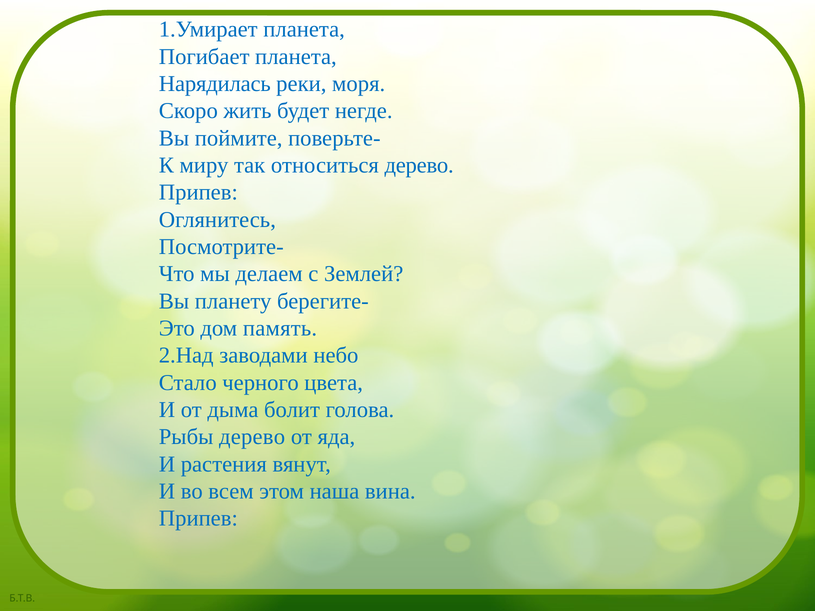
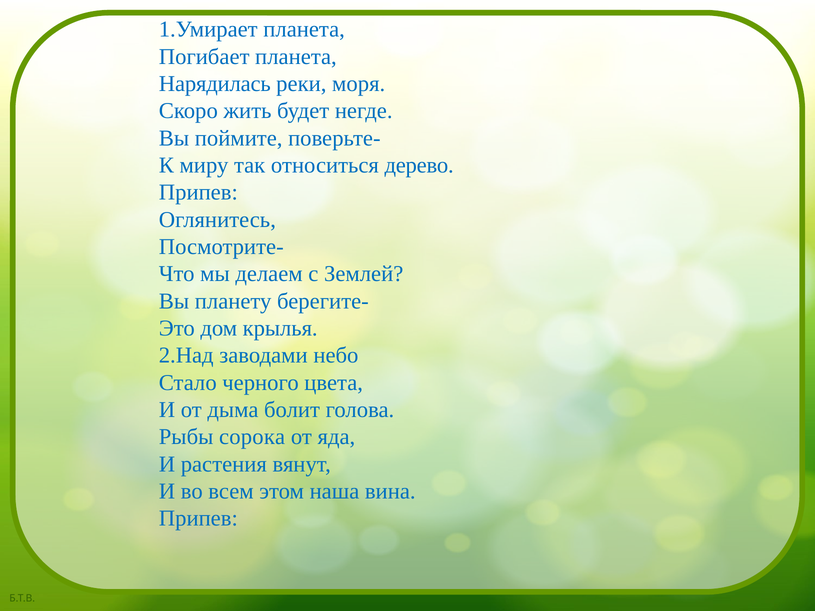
память: память -> крылья (280, 328)
Рыбы дерево: дерево -> сорока (252, 437)
